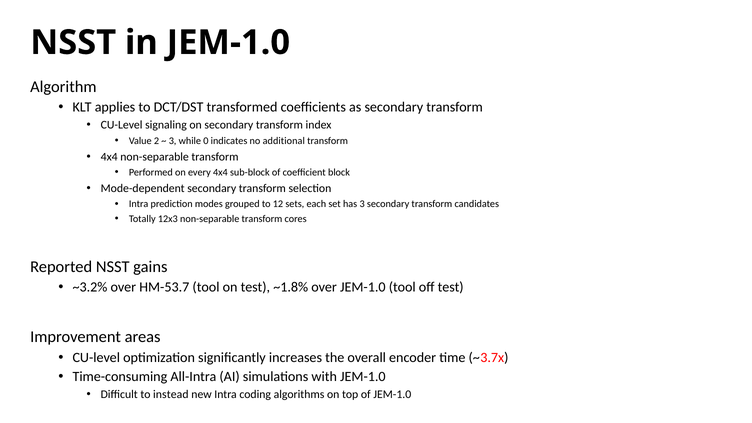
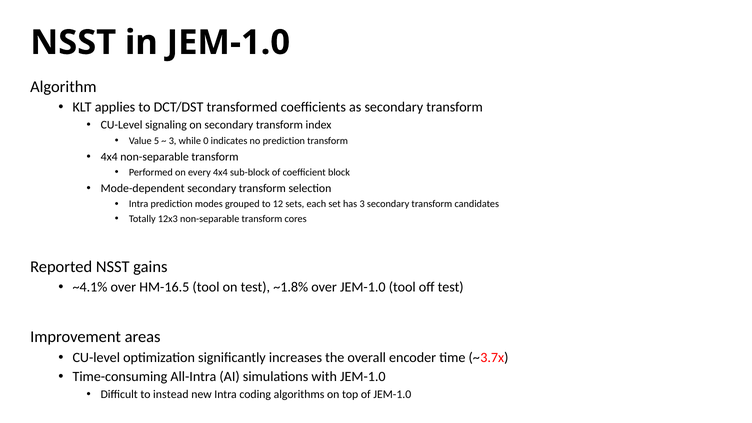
2: 2 -> 5 (156, 141)
no additional: additional -> prediction (284, 141)
~3.2%: ~3.2% -> ~4.1% (90, 287)
HM-53.7: HM-53.7 -> HM-16.5 (164, 287)
